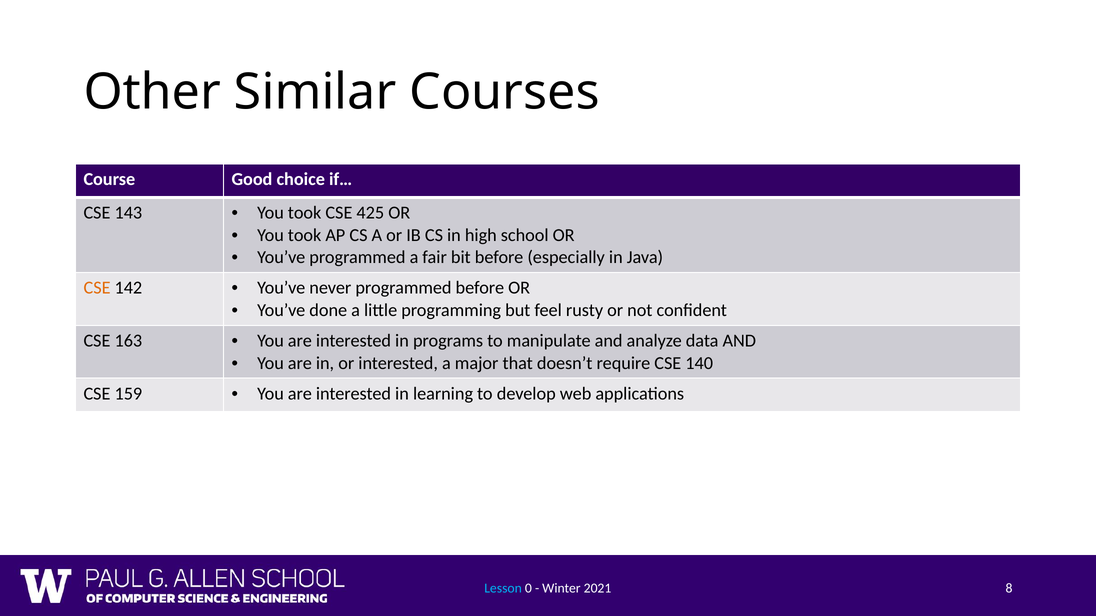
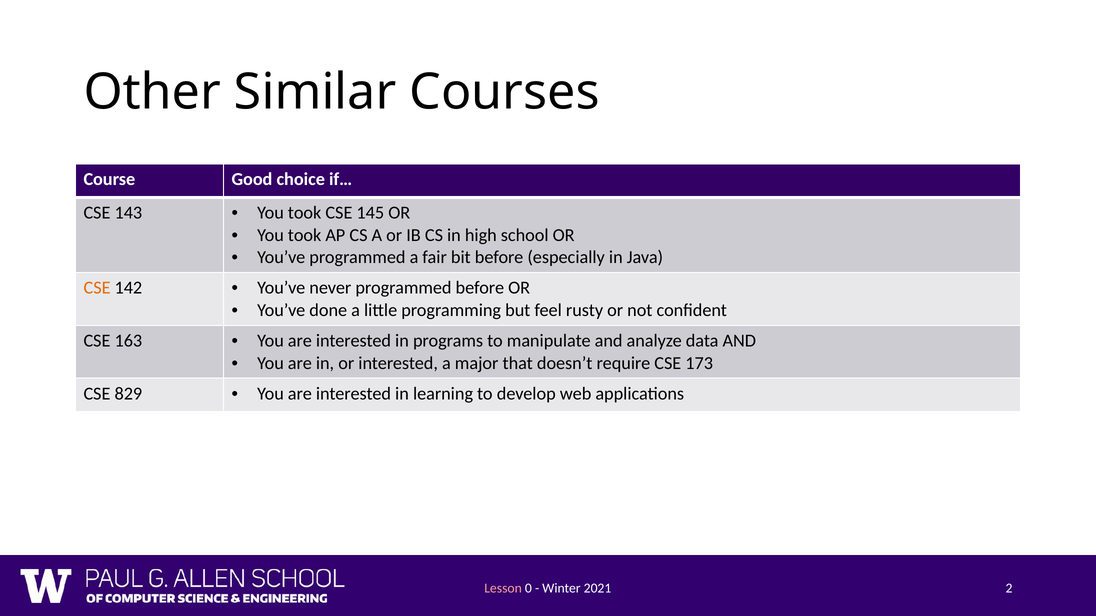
425: 425 -> 145 (370, 213)
140: 140 -> 173 (699, 363)
159: 159 -> 829 (128, 394)
Lesson colour: light blue -> pink (503, 589)
8: 8 -> 2 (1009, 589)
